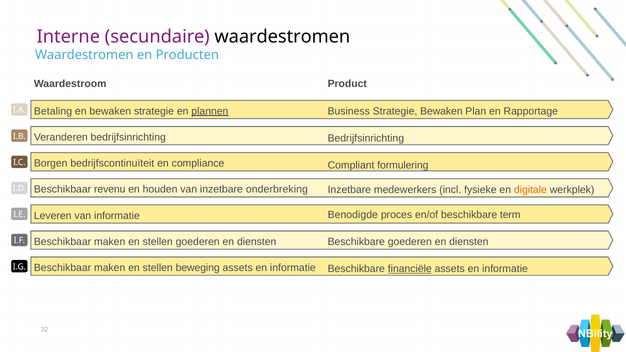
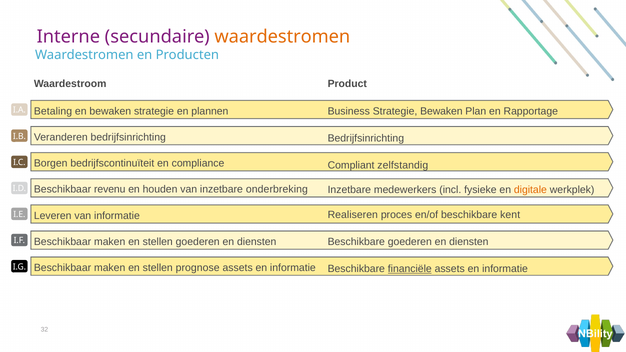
waardestromen colour: black -> orange (282, 37)
plannen underline: present -> none (210, 111)
formulering: formulering -> zelfstandig (403, 165)
Benodigde: Benodigde -> Realiseren (353, 215)
term: term -> kent (510, 215)
beweging: beweging -> prognose (198, 268)
